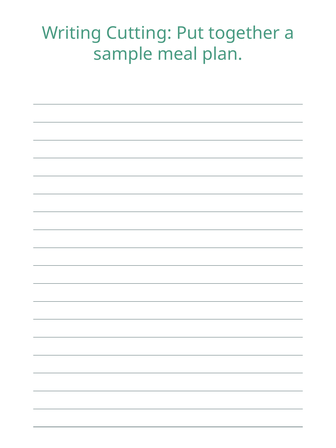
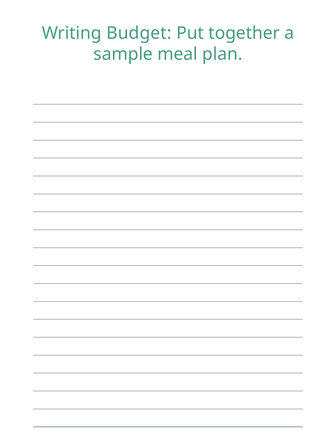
Cutting: Cutting -> Budget (139, 33)
